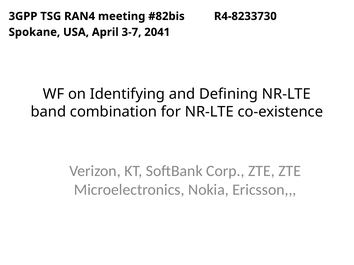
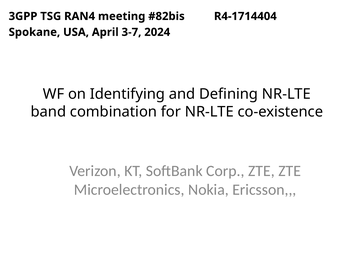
R4-8233730: R4-8233730 -> R4-1714404 (245, 16)
2041: 2041 -> 2024 (157, 32)
